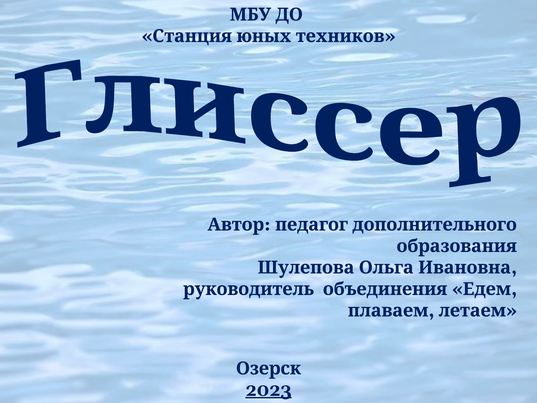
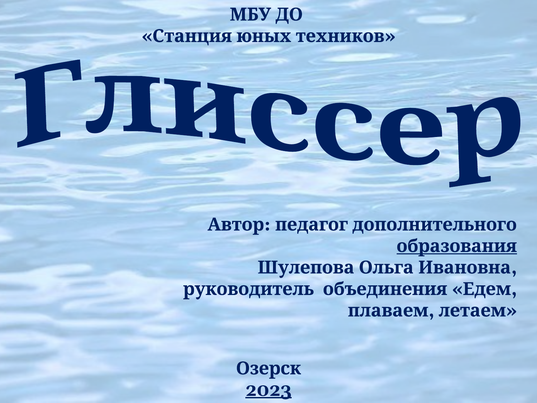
образования underline: none -> present (457, 246)
